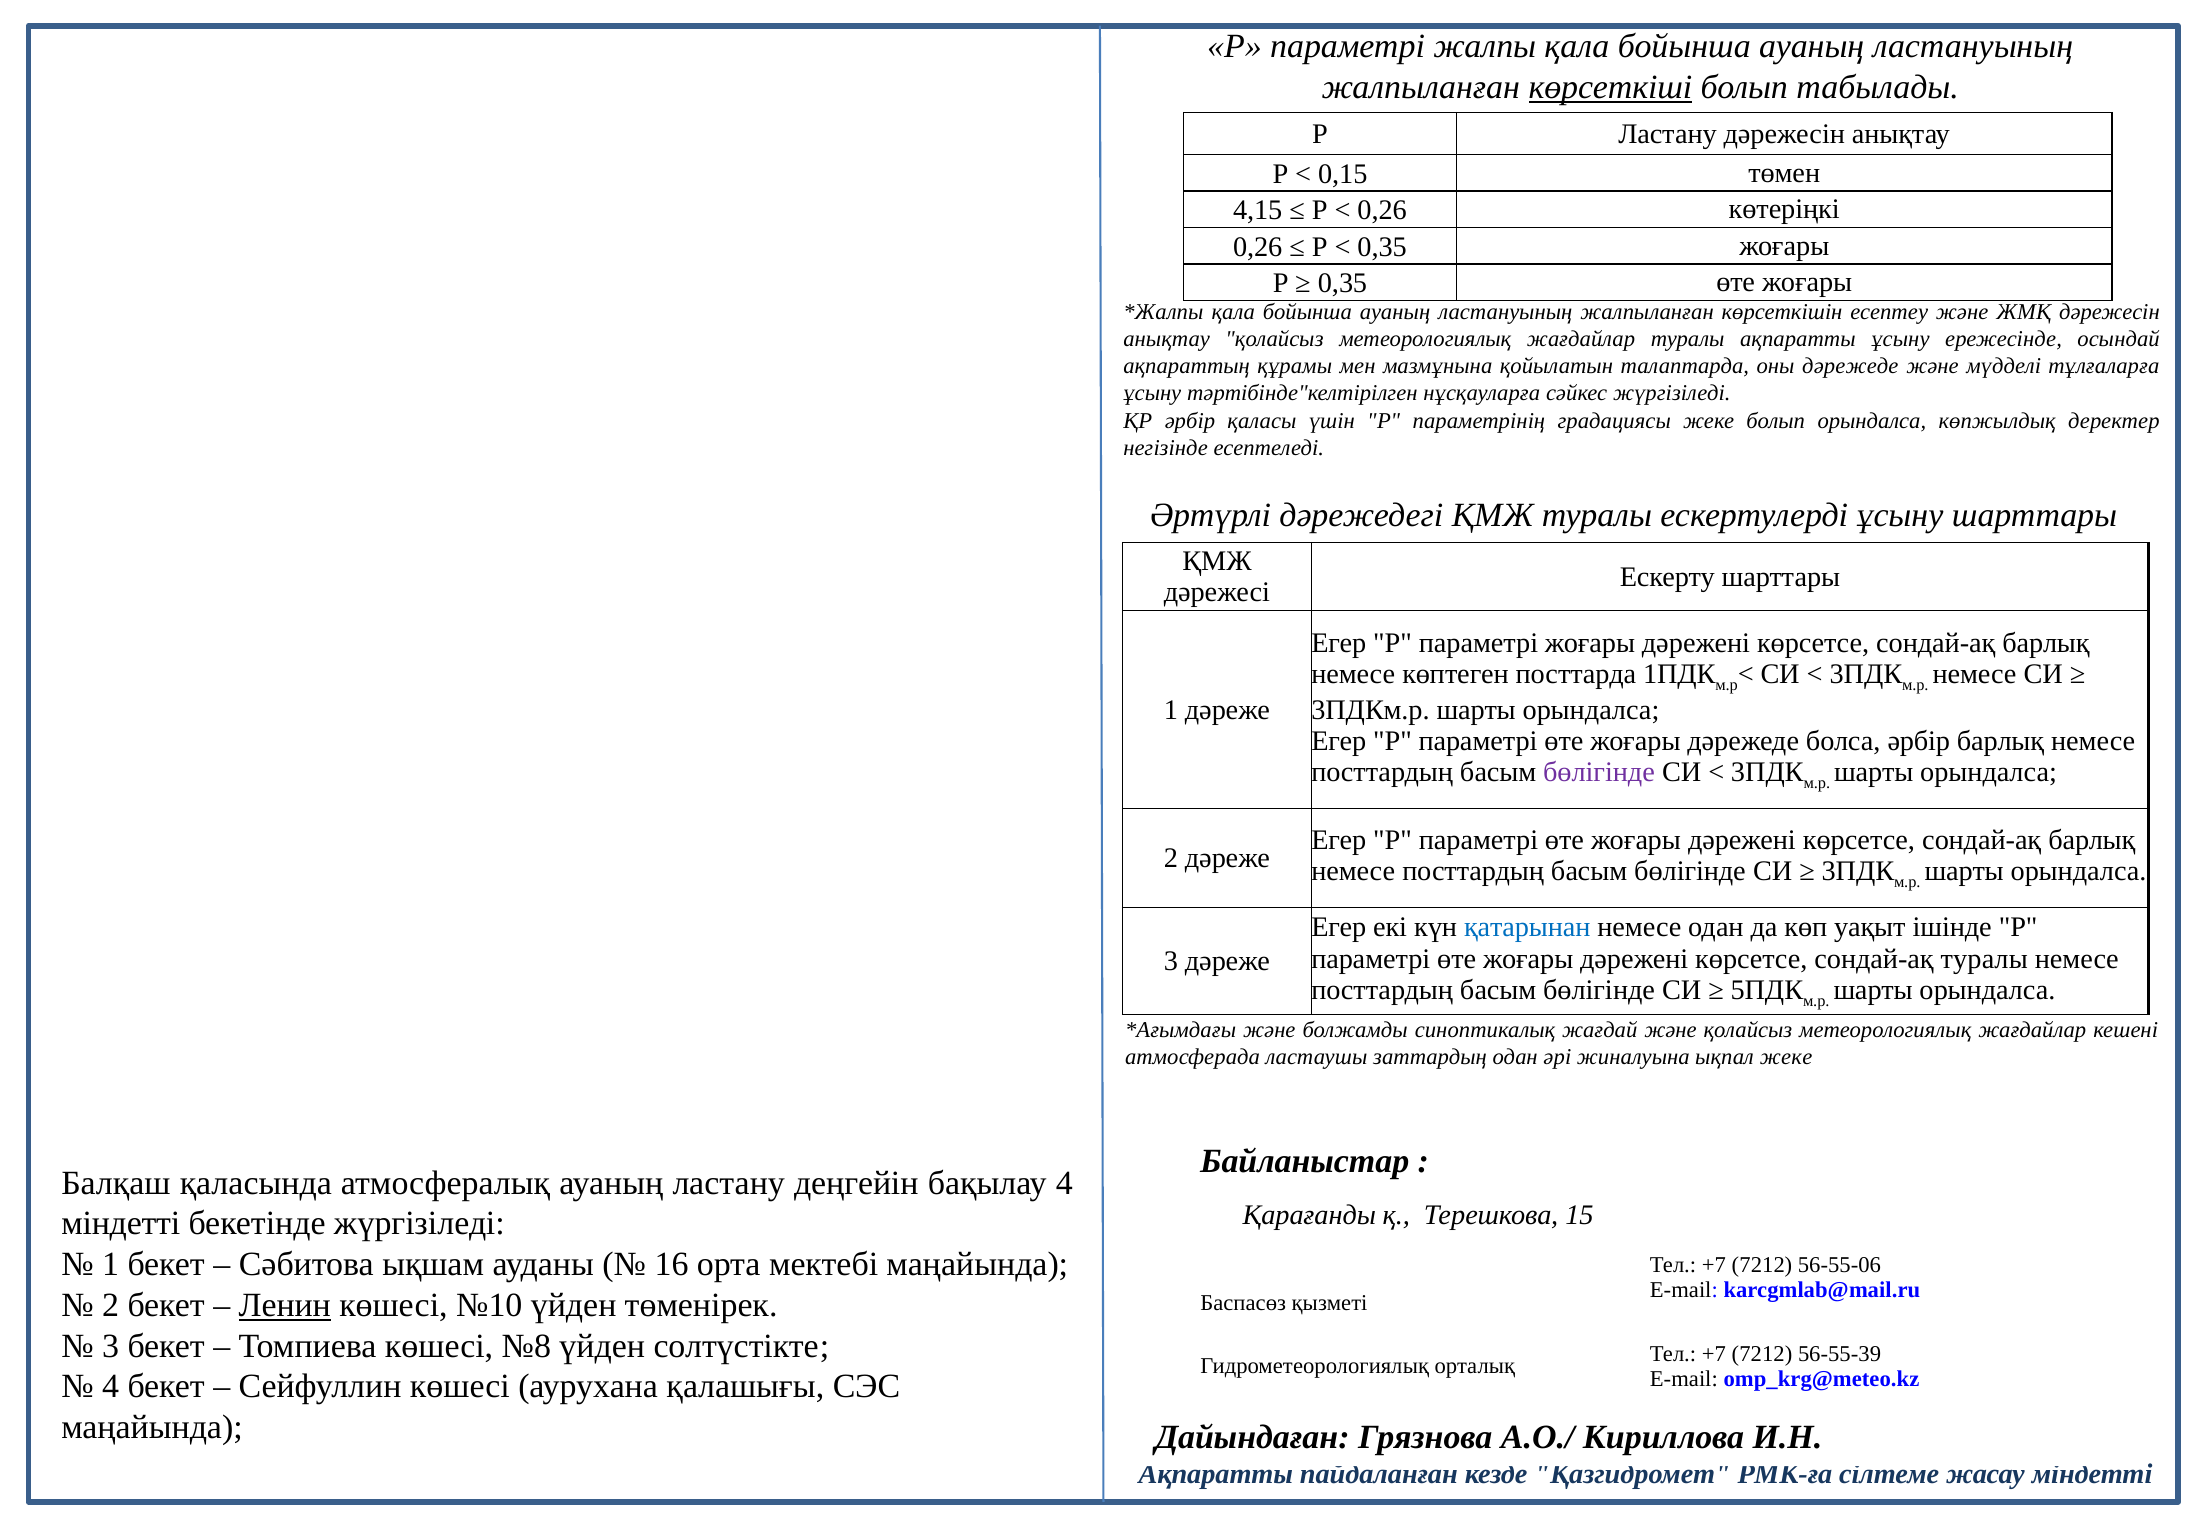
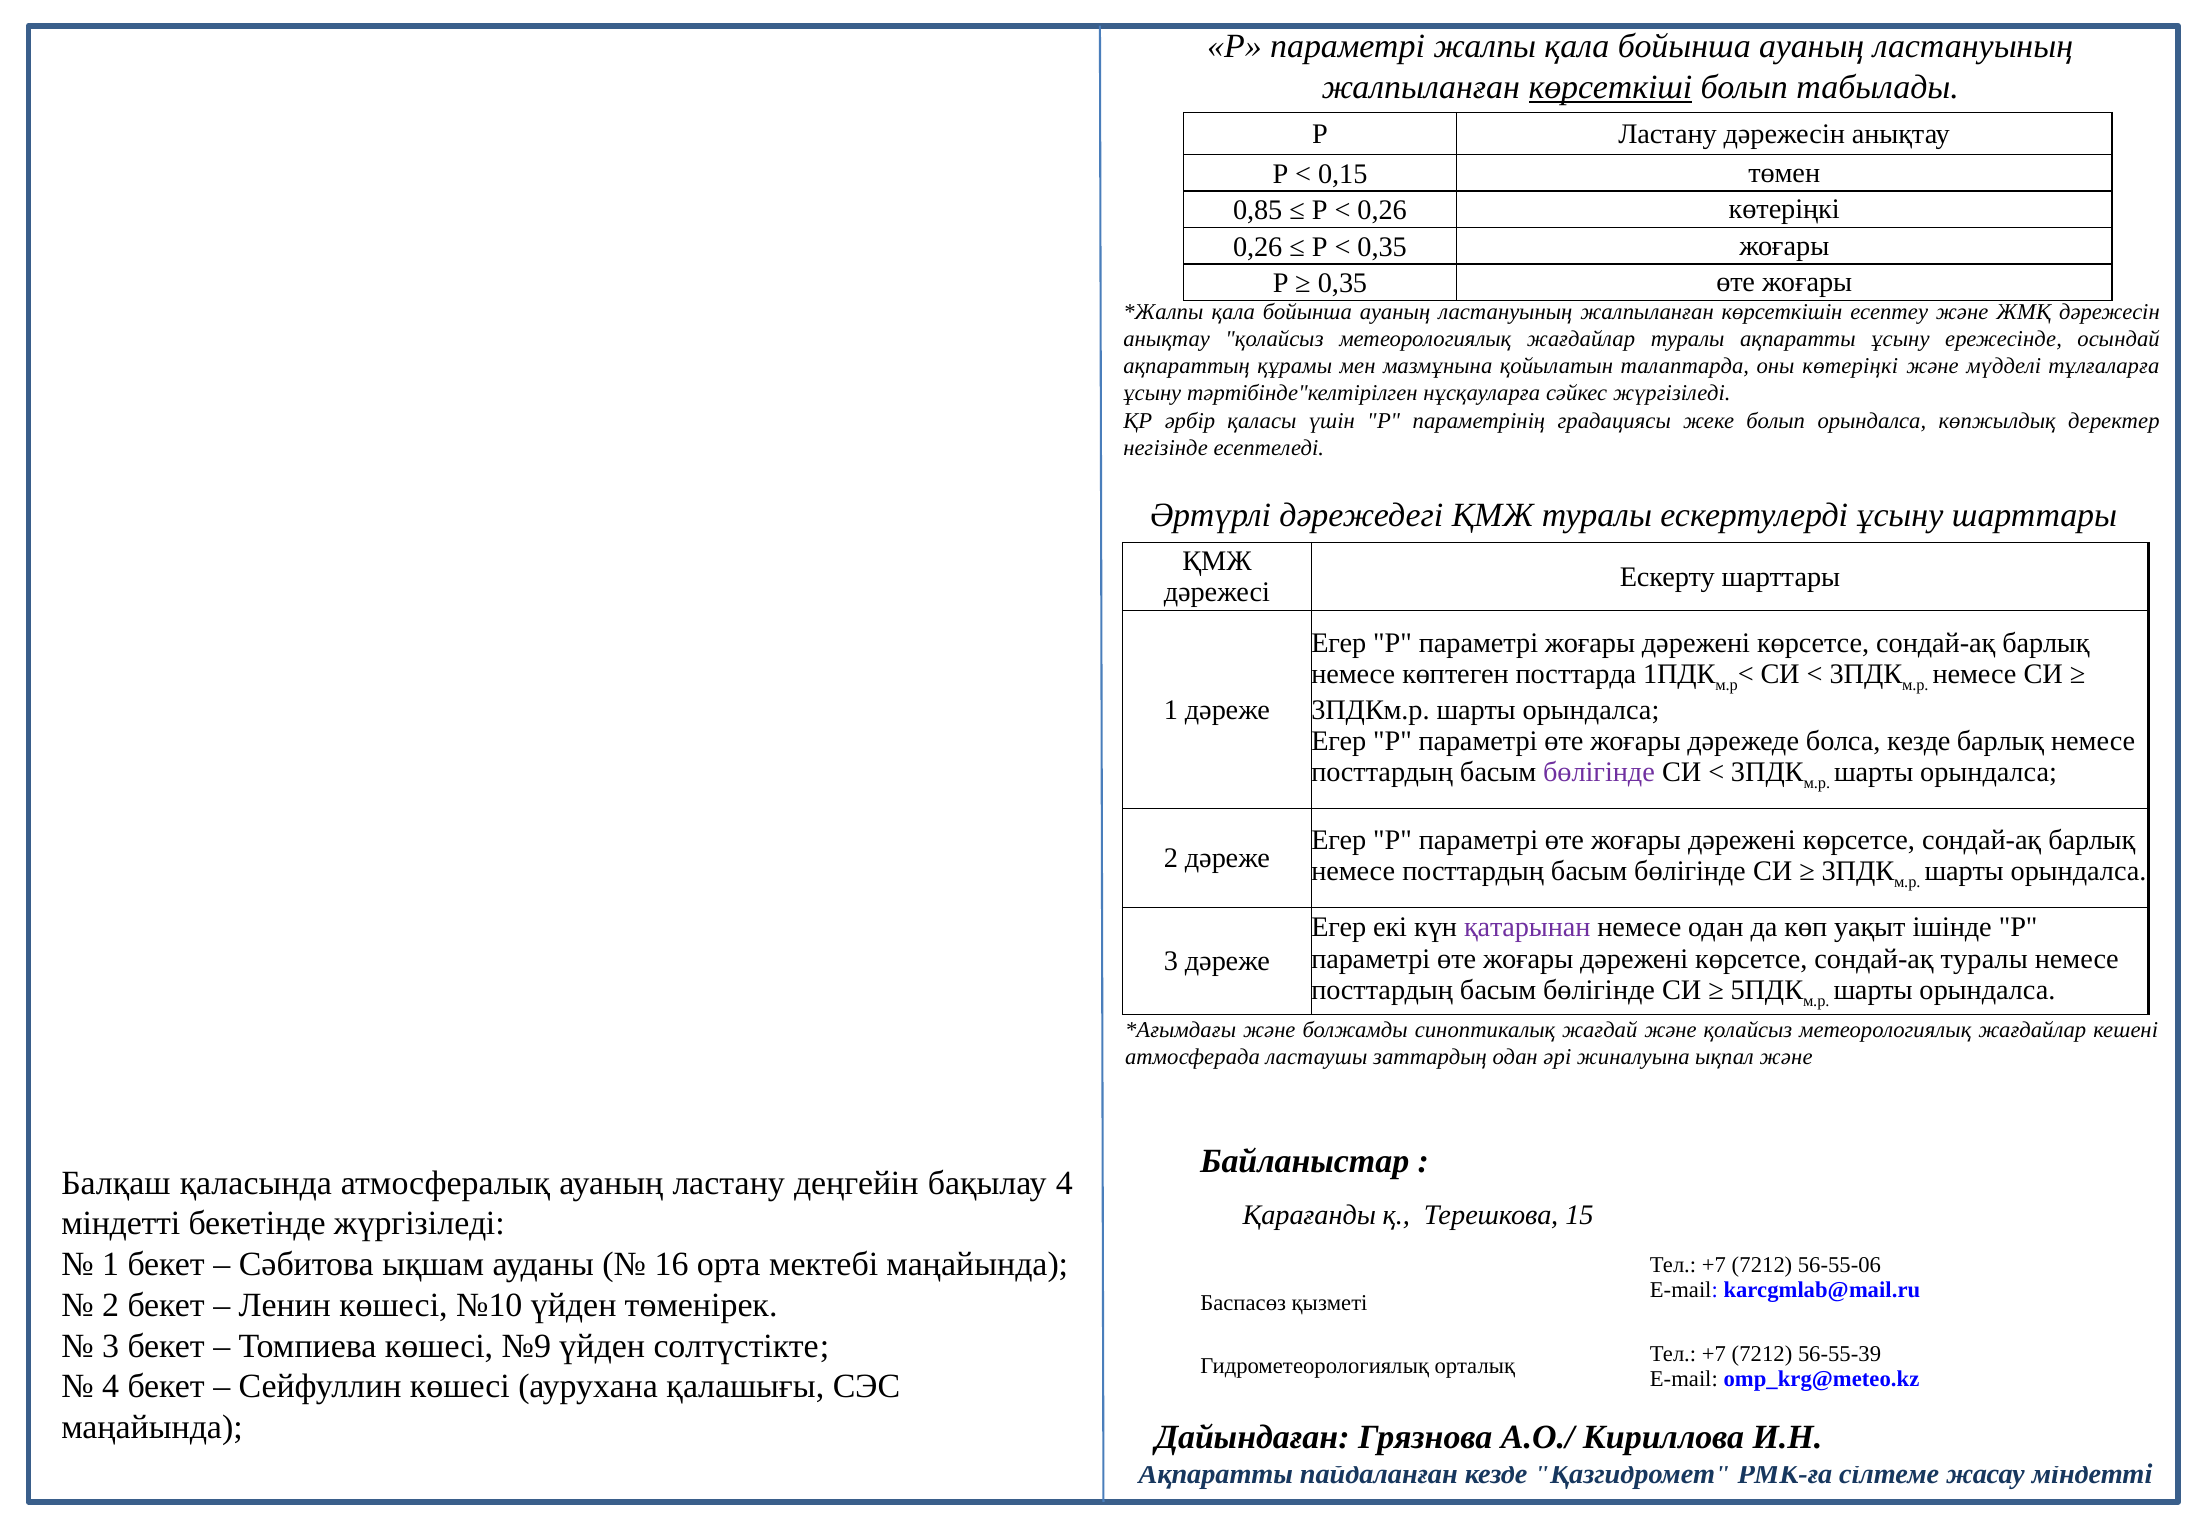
4,15: 4,15 -> 0,85 (1258, 211)
оны дәрежеде: дәрежеде -> көтеріңкі (1850, 366)
болса әрбір: әрбір -> кезде (1919, 741)
қатарынан colour: blue -> purple (1527, 927)
ықпал жеке: жеке -> және (1786, 1057)
Ленин underline: present -> none (285, 1305)
№8: №8 -> №9 (526, 1346)
